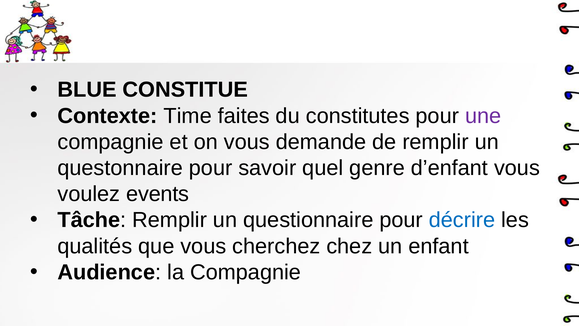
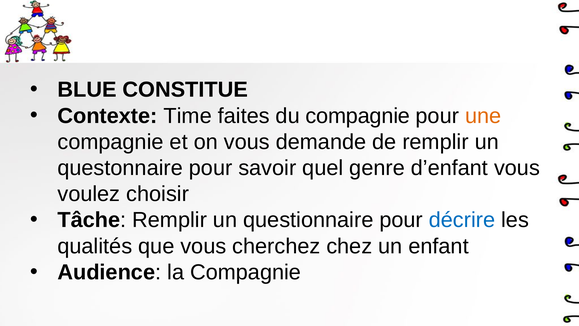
du constitutes: constitutes -> compagnie (358, 116)
une colour: purple -> orange (483, 116)
events: events -> choisir (158, 194)
